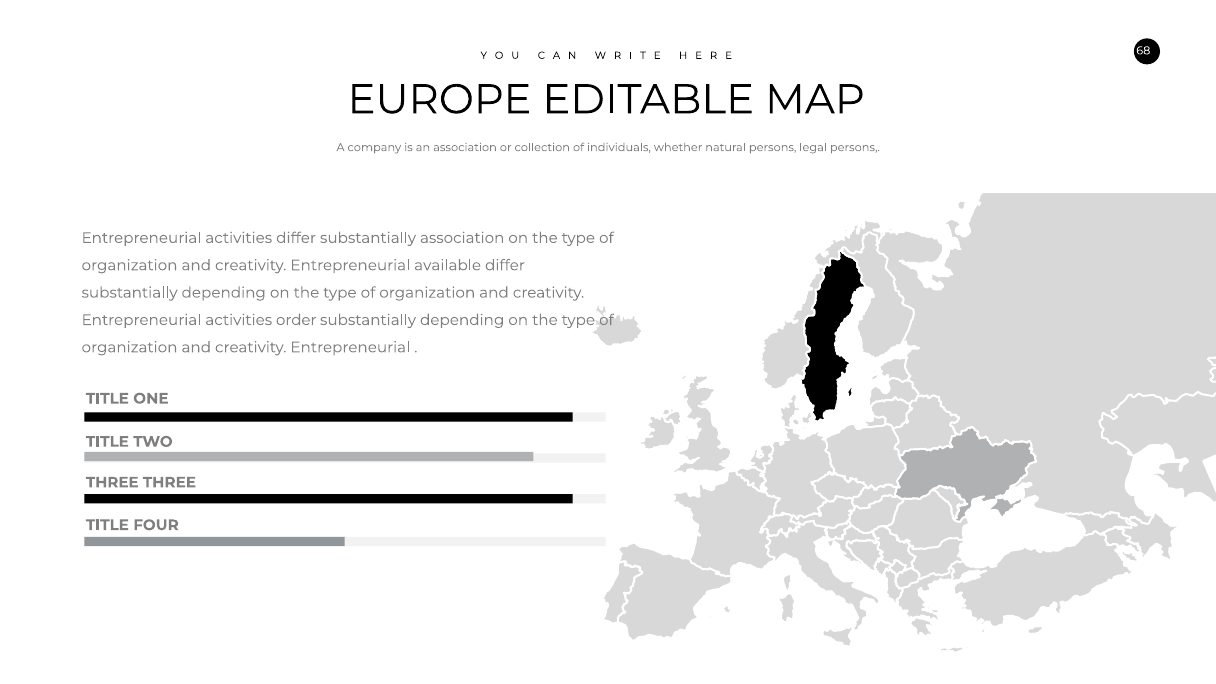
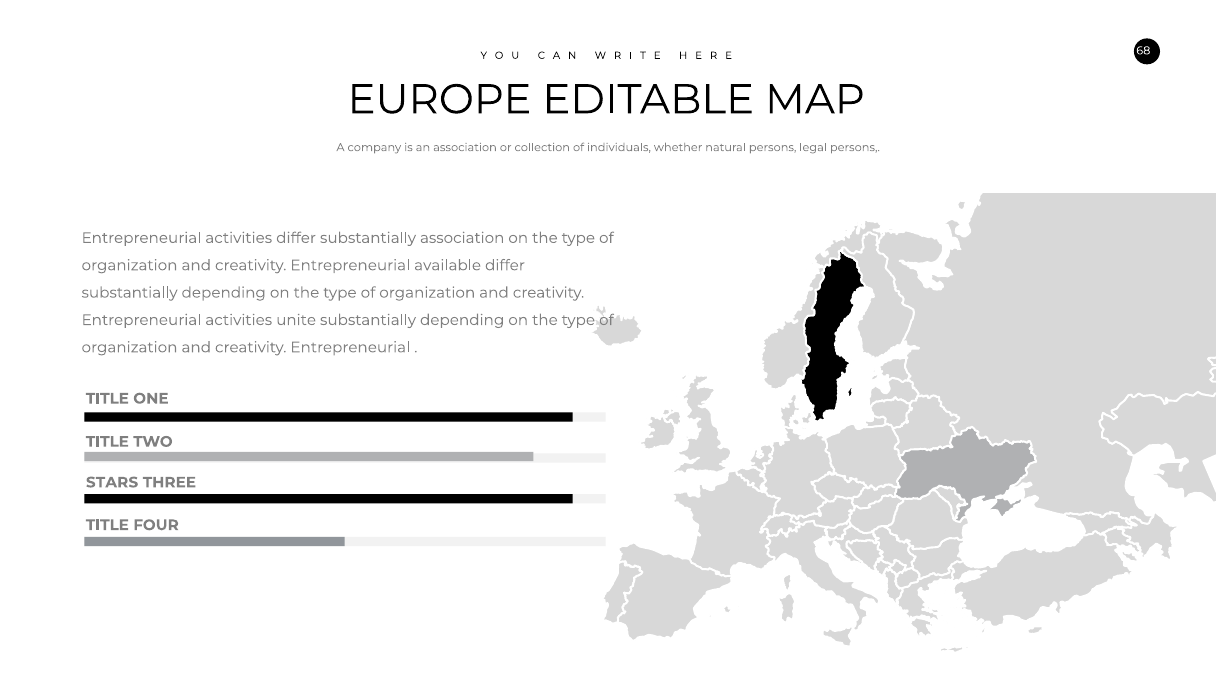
order: order -> unite (296, 320)
THREE: THREE -> STARS (112, 483)
